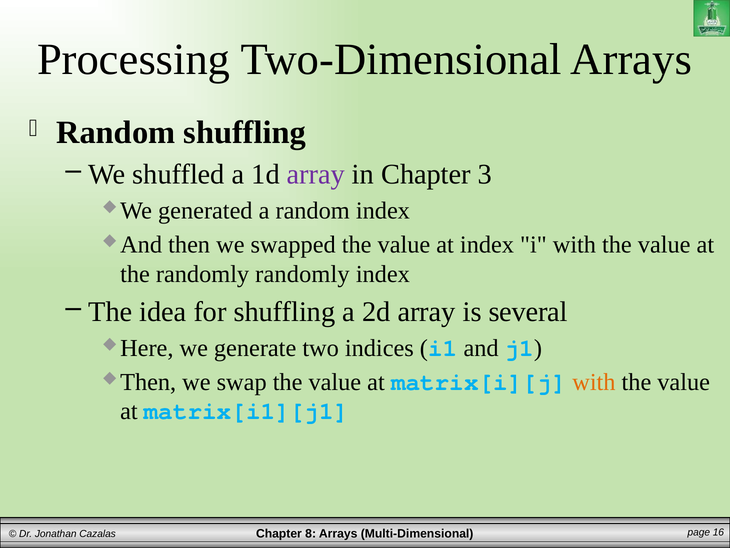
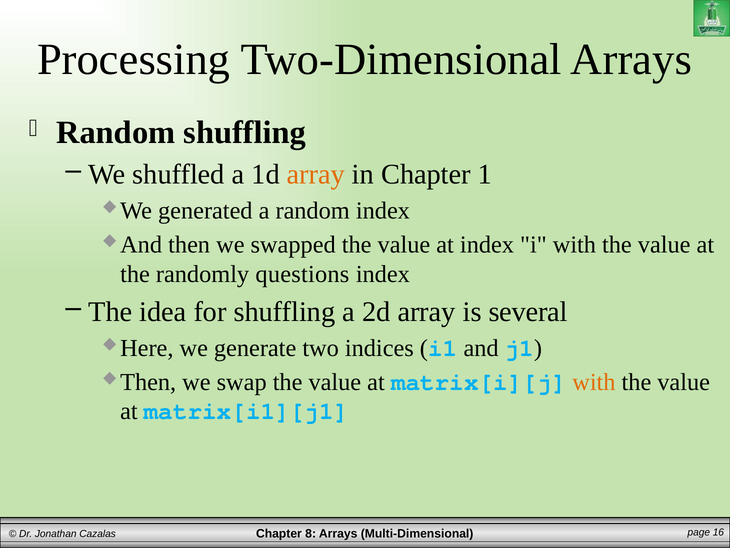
array colour: purple -> orange (316, 174)
3: 3 -> 1 (485, 174)
randomly randomly: randomly -> questions (302, 274)
